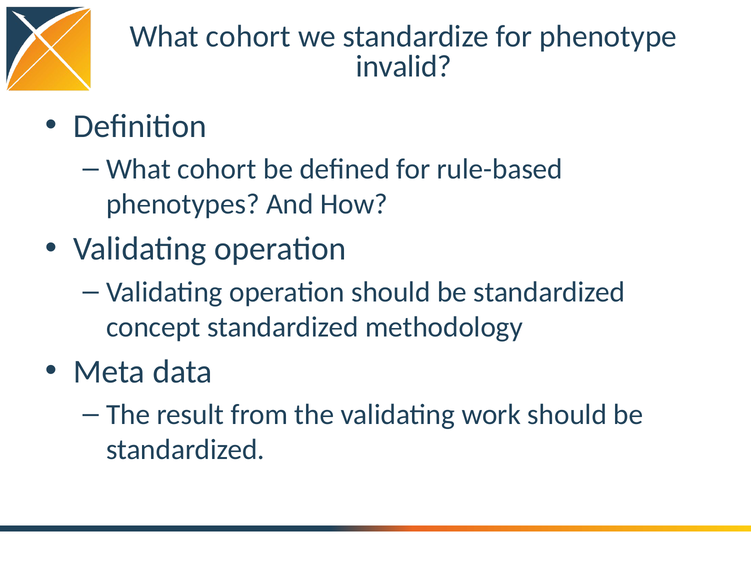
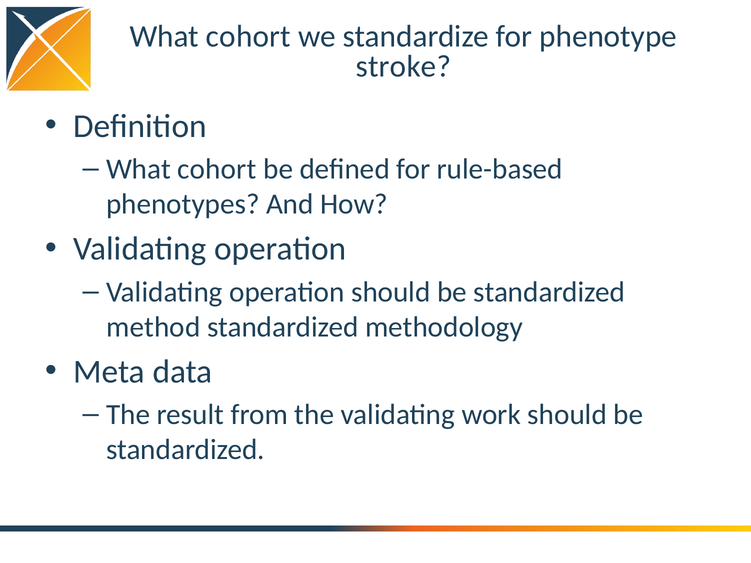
invalid: invalid -> stroke (403, 67)
concept: concept -> method (153, 327)
